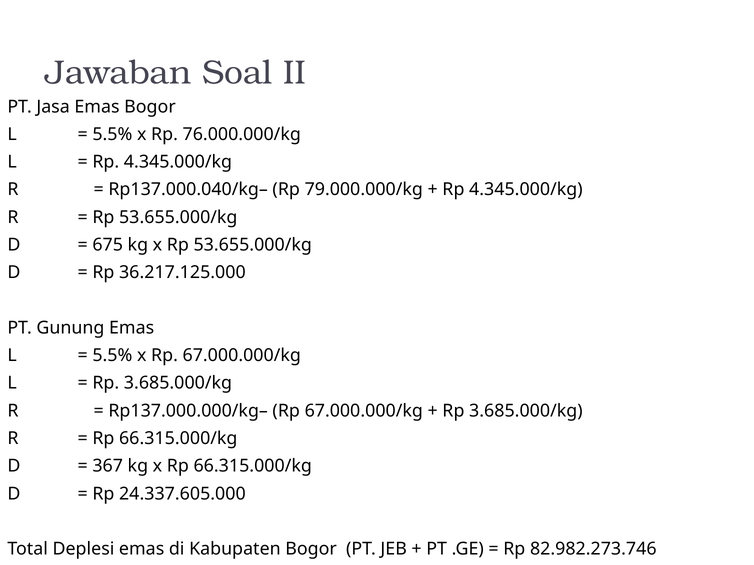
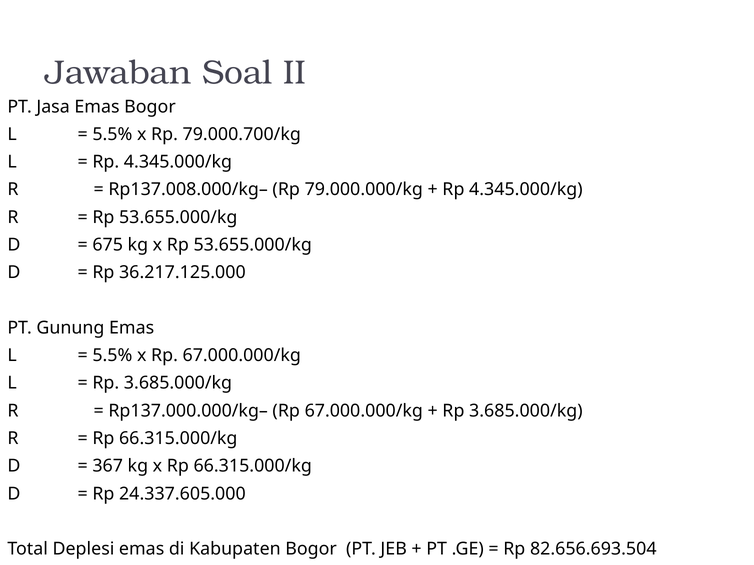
76.000.000/kg: 76.000.000/kg -> 79.000.700/kg (242, 134)
Rp137.000.040/kg–: Rp137.000.040/kg– -> Rp137.008.000/kg– (188, 190)
82.982.273.746: 82.982.273.746 -> 82.656.693.504 (593, 549)
